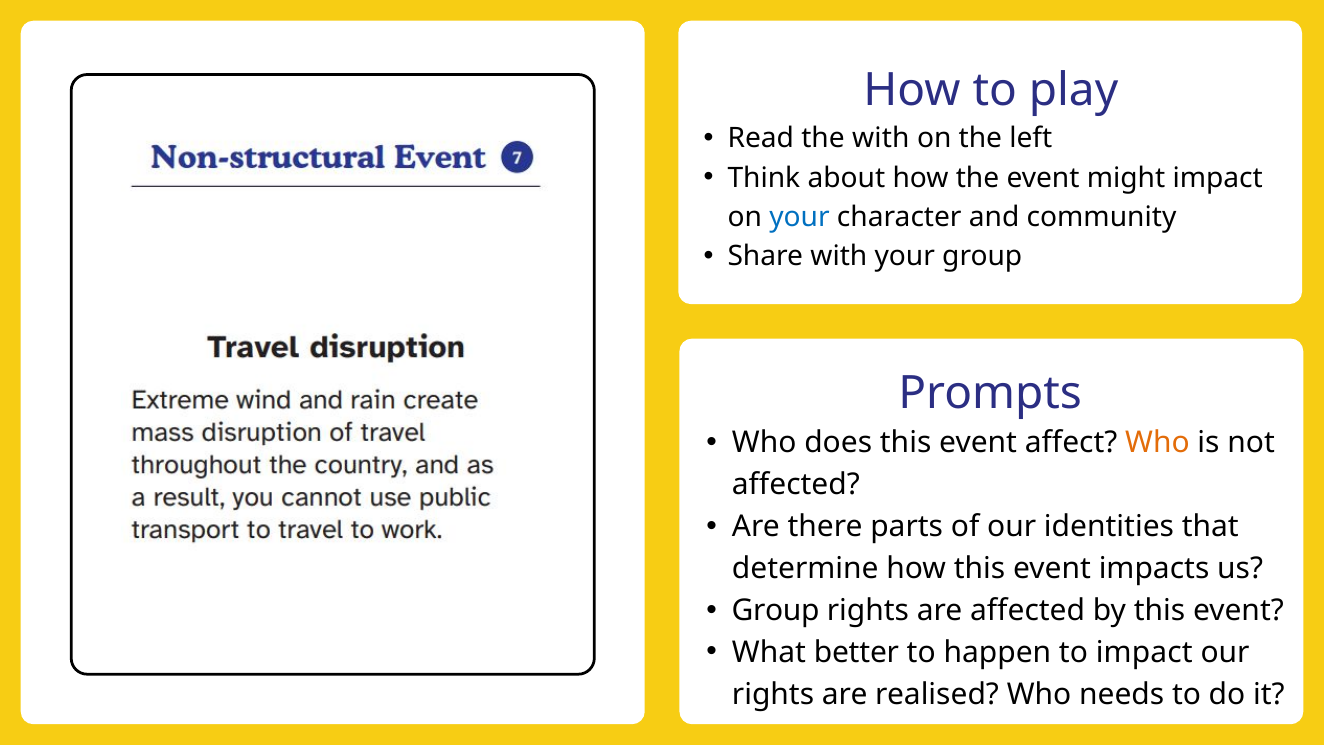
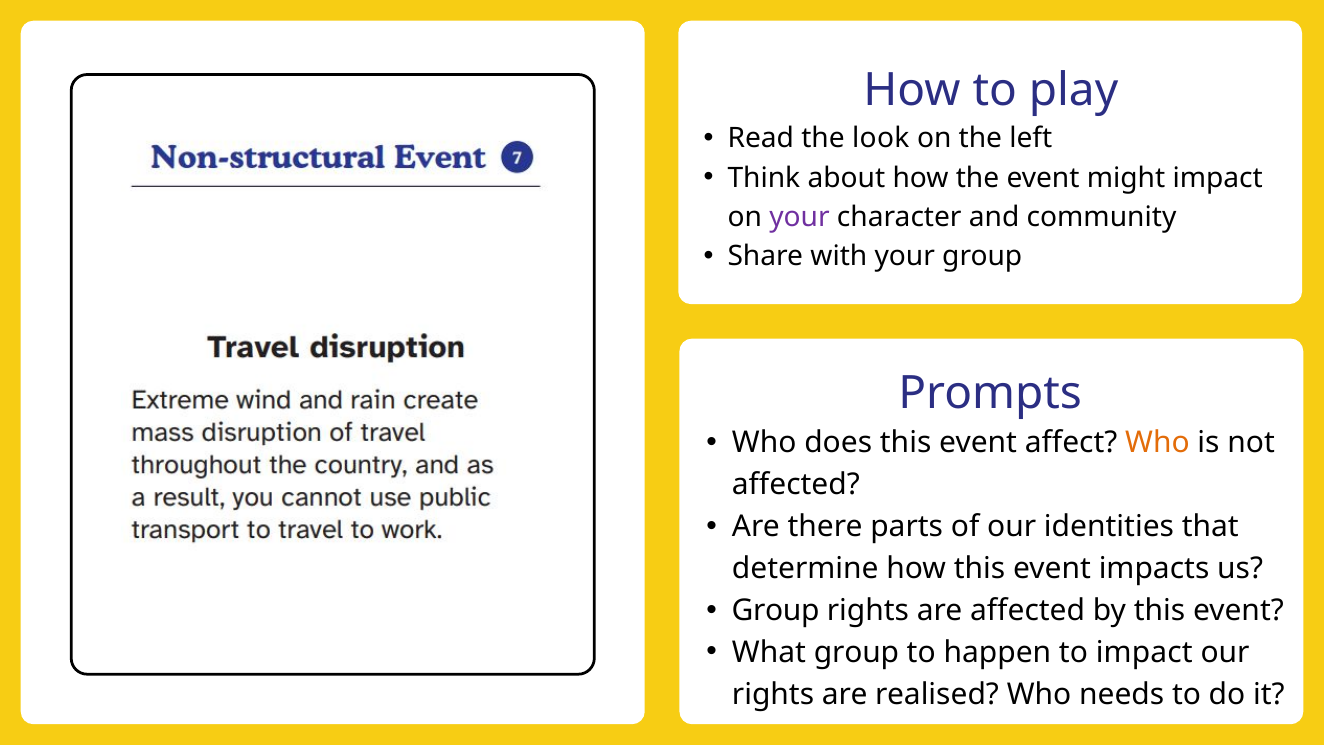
the with: with -> look (881, 138)
your colour: blue -> purple (800, 217)
What better: better -> group (856, 652)
